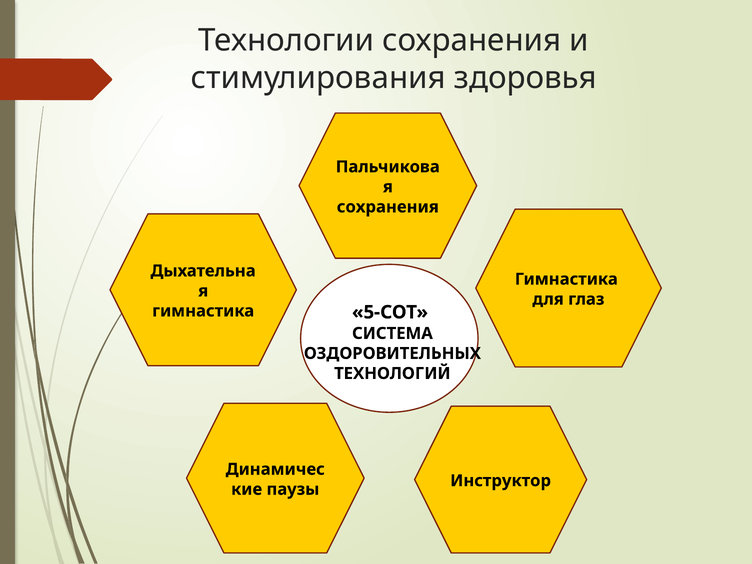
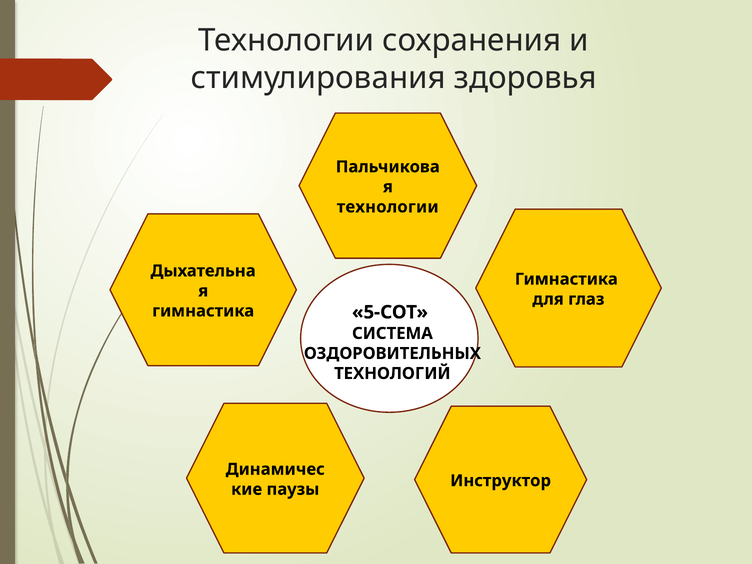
сохранения: сохранения -> технологии (388, 207)
